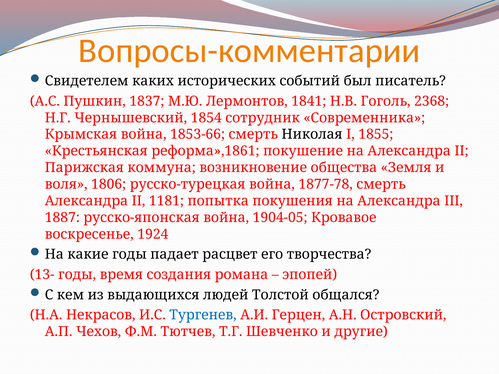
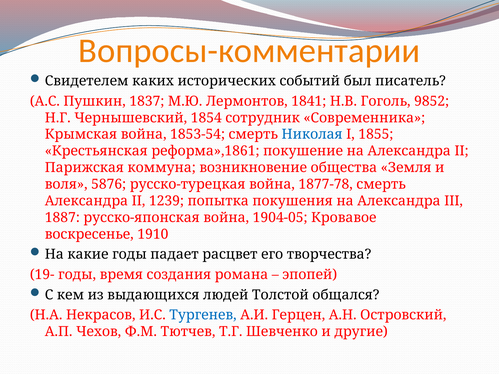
2368: 2368 -> 9852 (432, 101)
1853-66: 1853-66 -> 1853-54 (198, 134)
Николая colour: black -> blue (312, 134)
1806: 1806 -> 5876 (109, 184)
1181: 1181 -> 1239 (166, 201)
1924: 1924 -> 1910 (153, 234)
13-: 13- -> 19- (42, 275)
